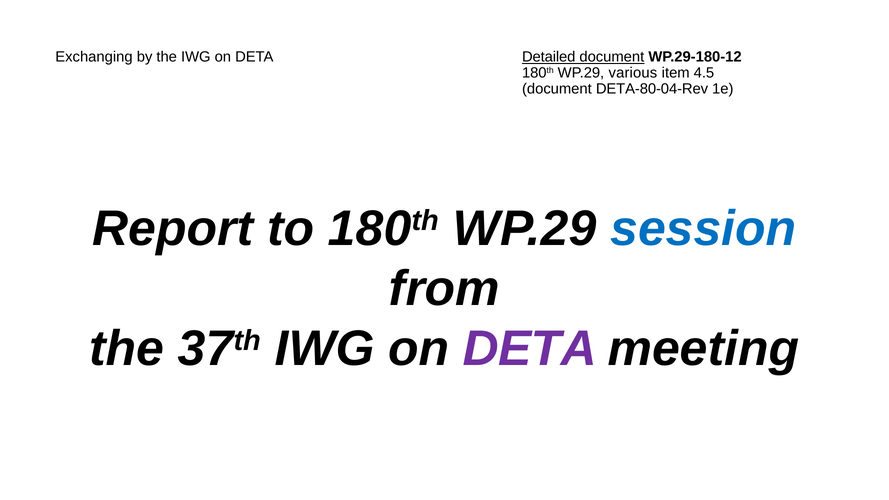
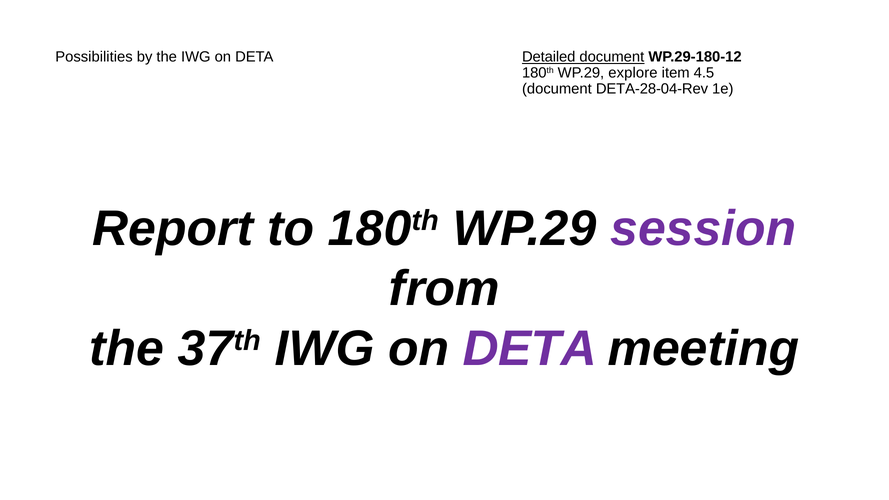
Exchanging: Exchanging -> Possibilities (94, 57)
various: various -> explore (633, 73)
DETA-80-04-Rev: DETA-80-04-Rev -> DETA-28-04-Rev (652, 89)
session colour: blue -> purple (703, 229)
